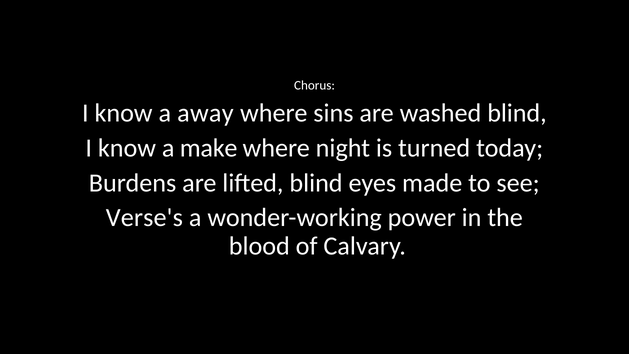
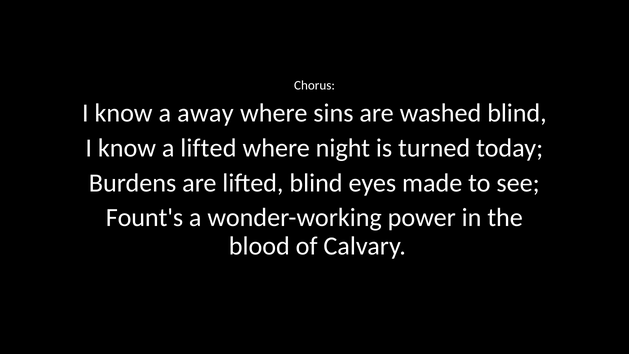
a make: make -> lifted (208, 148)
Verse's: Verse's -> Fount's (144, 218)
